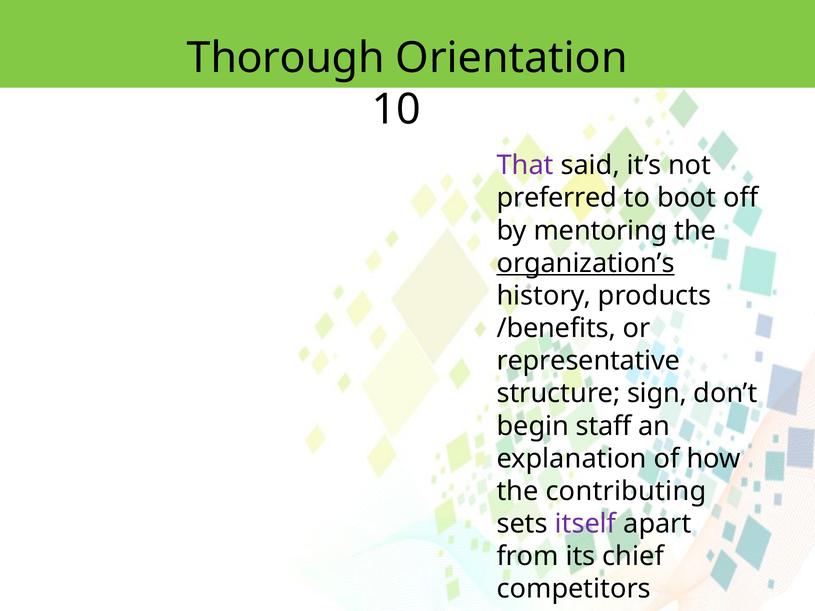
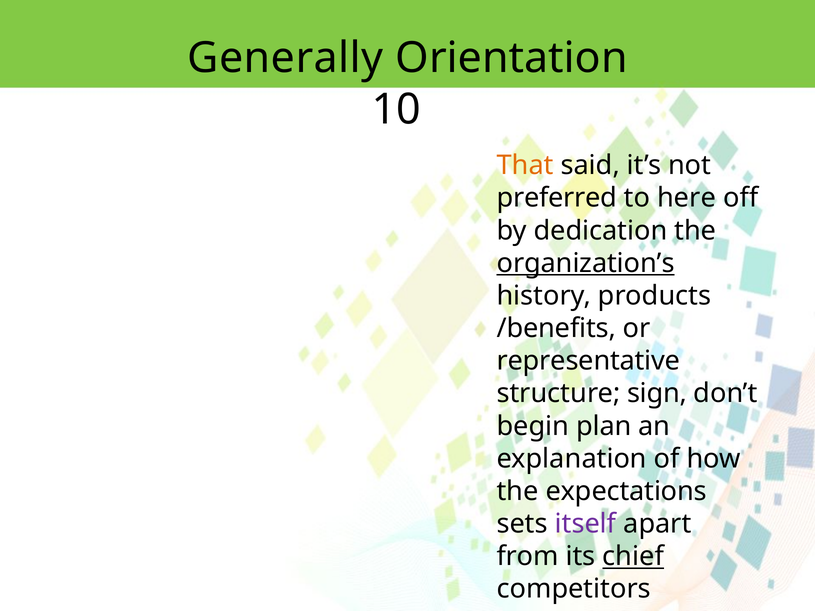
Thorough: Thorough -> Generally (285, 58)
That colour: purple -> orange (525, 165)
boot: boot -> here (686, 198)
mentoring: mentoring -> dedication (601, 231)
staff: staff -> plan (604, 426)
contributing: contributing -> expectations (626, 491)
chief underline: none -> present (633, 557)
